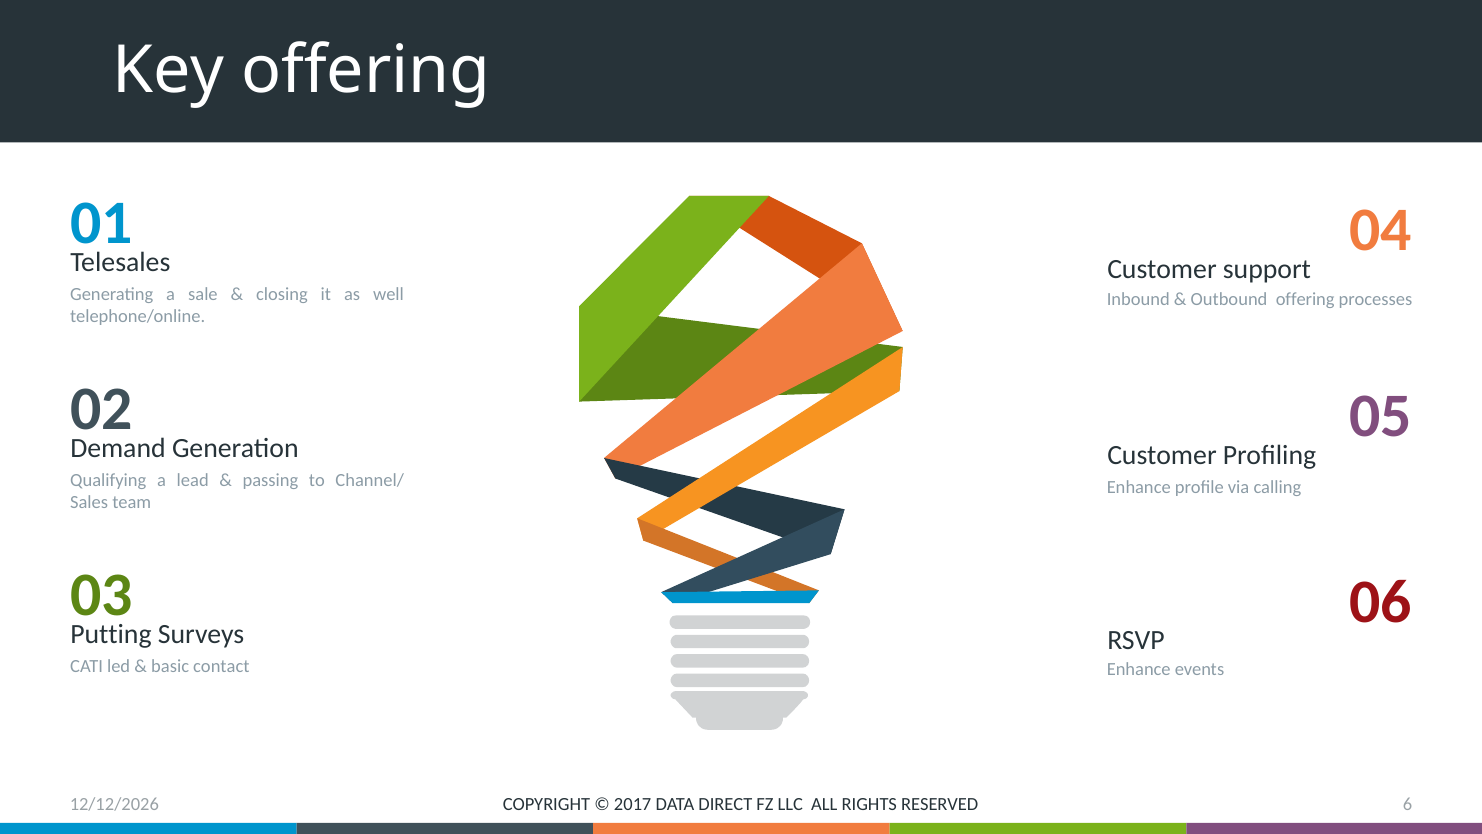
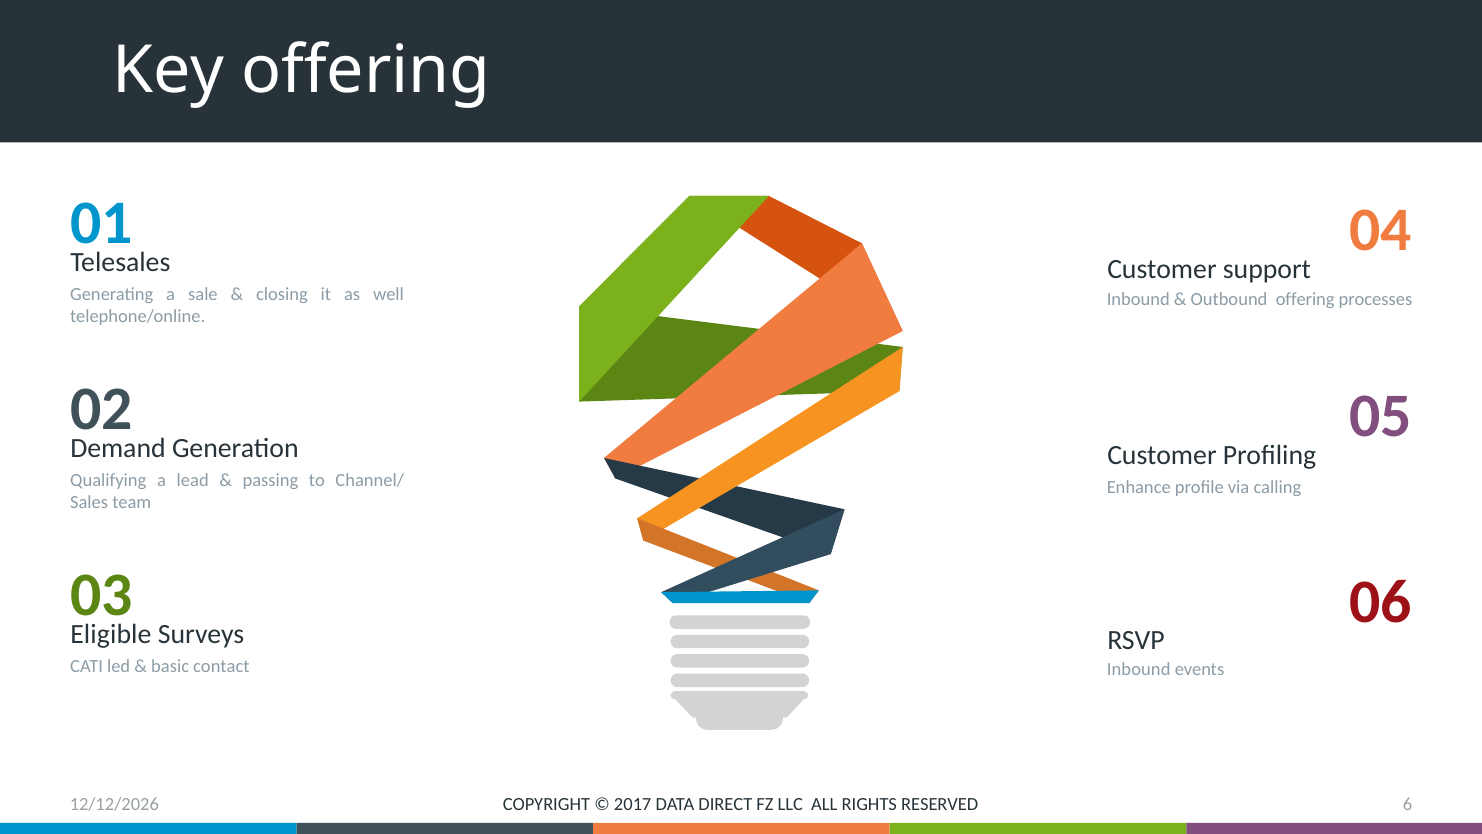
Putting: Putting -> Eligible (111, 634)
Enhance: Enhance -> Inbound (1139, 669)
